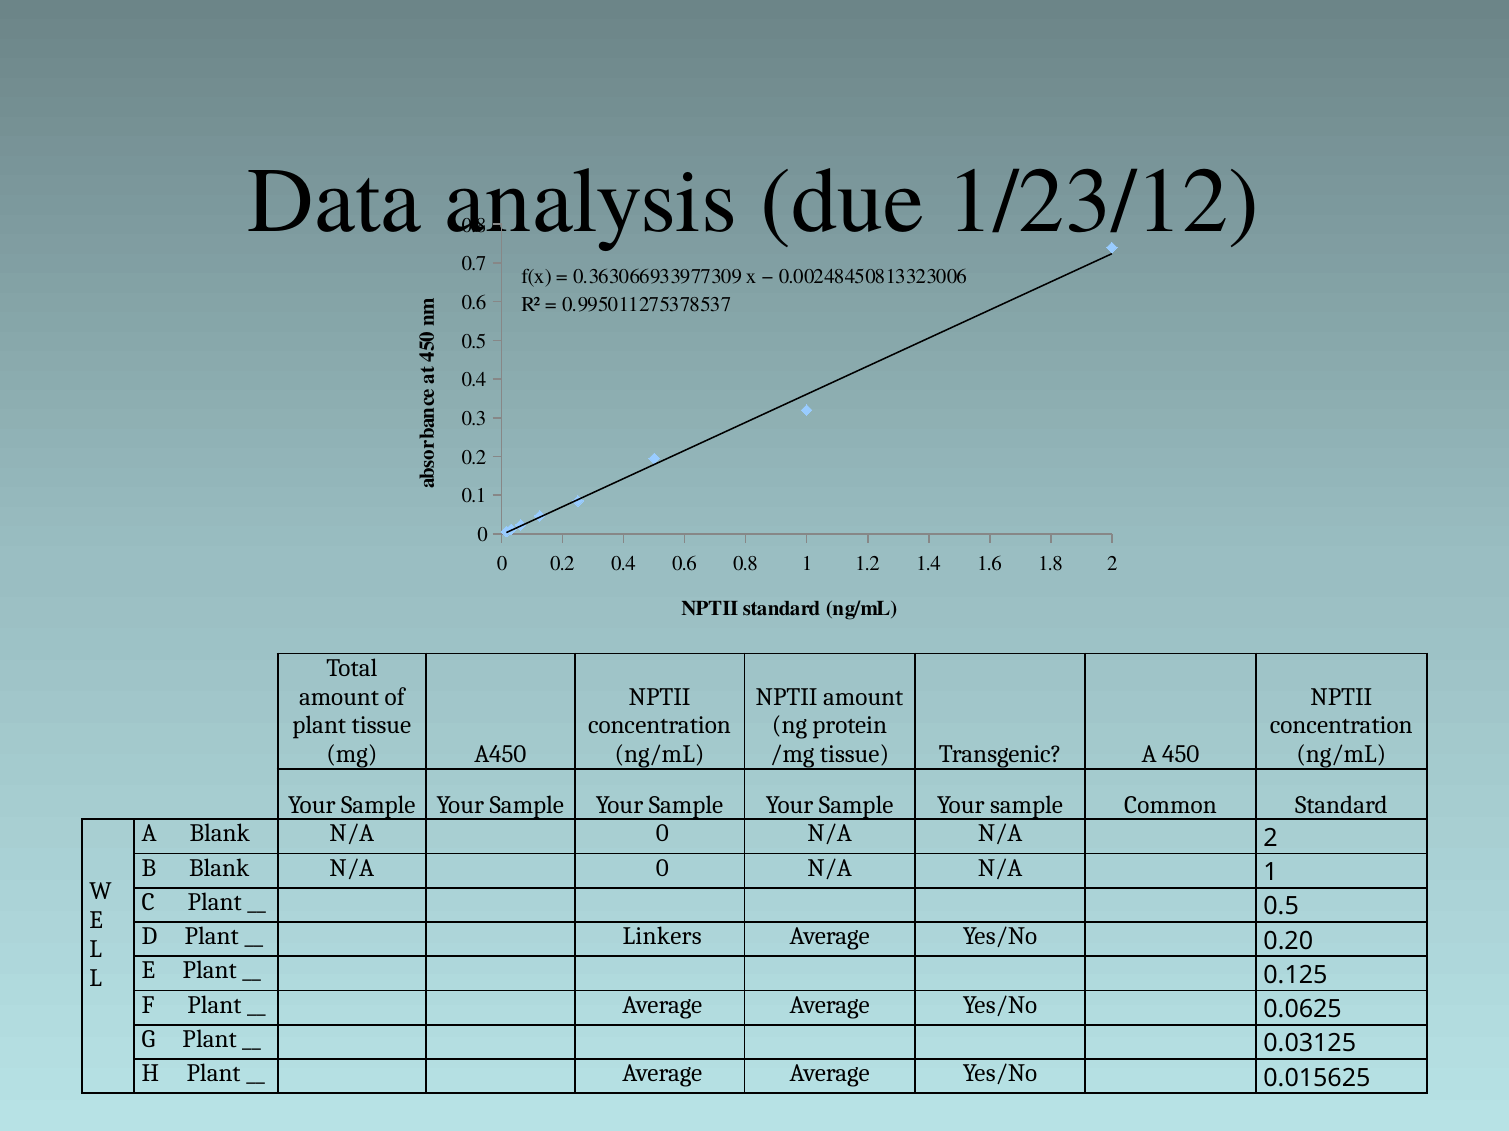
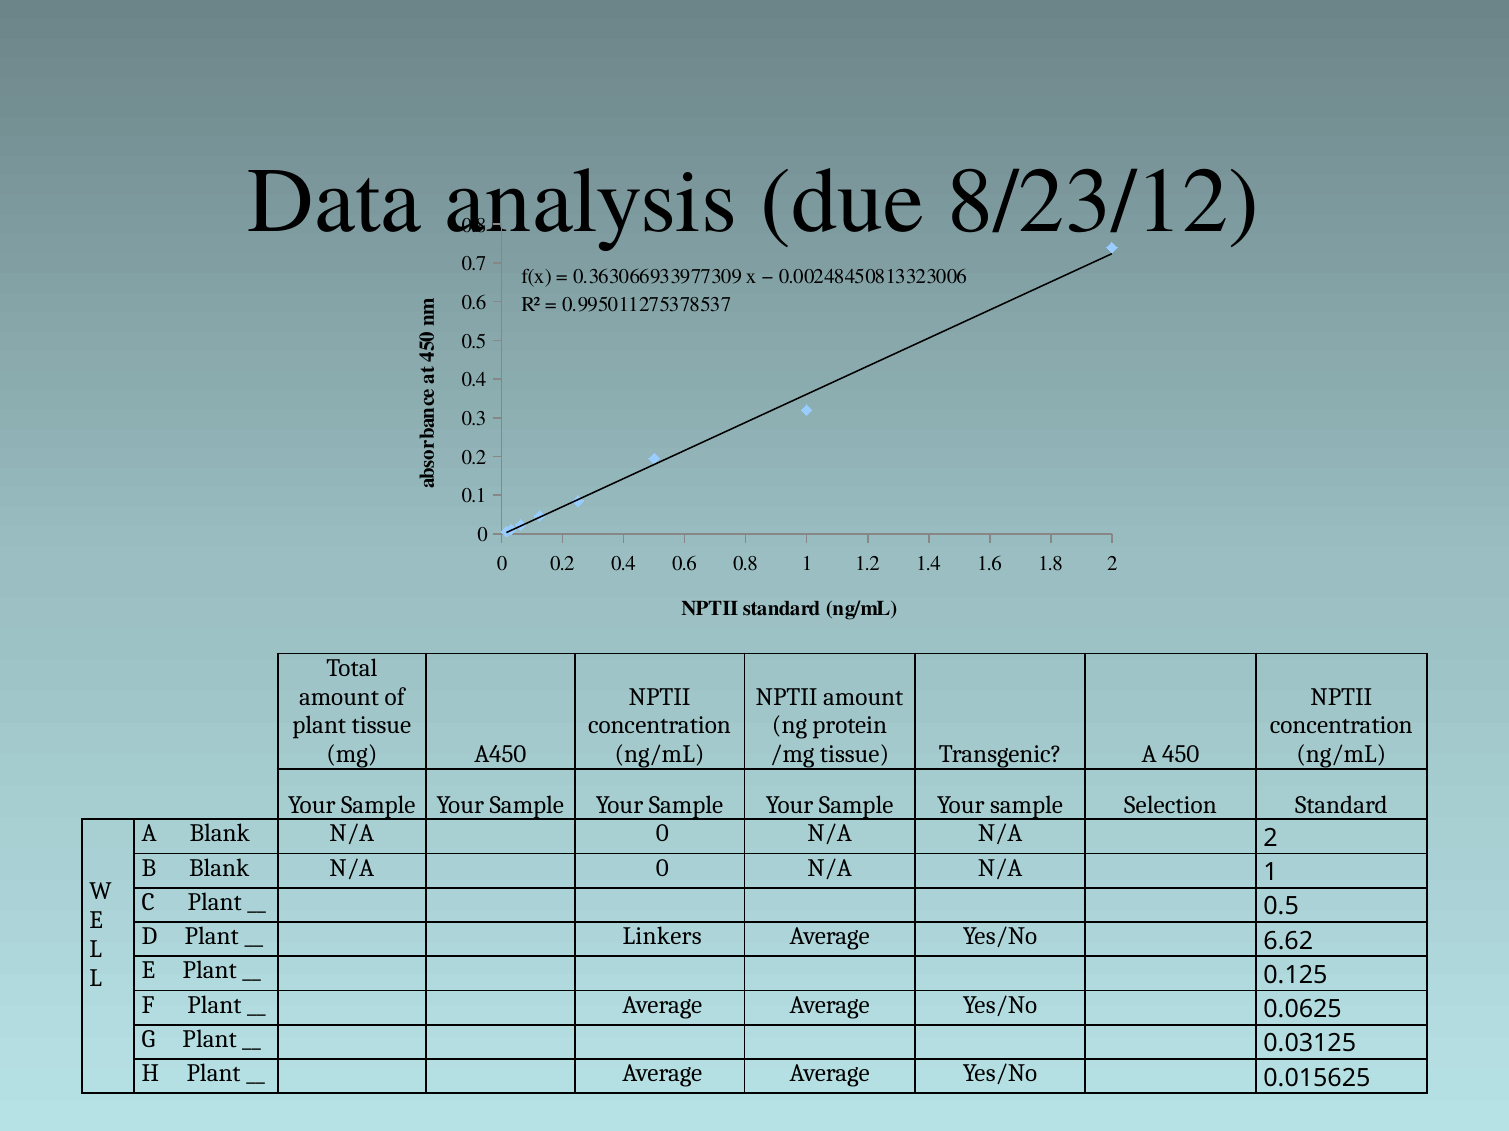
1/23/12: 1/23/12 -> 8/23/12 (1103, 201)
Common: Common -> Selection (1171, 805)
0.20: 0.20 -> 6.62 (1288, 941)
